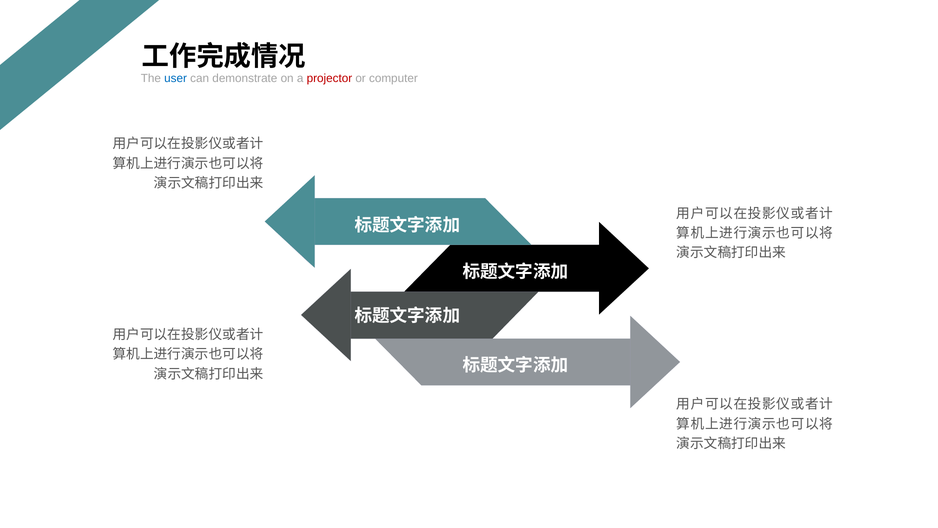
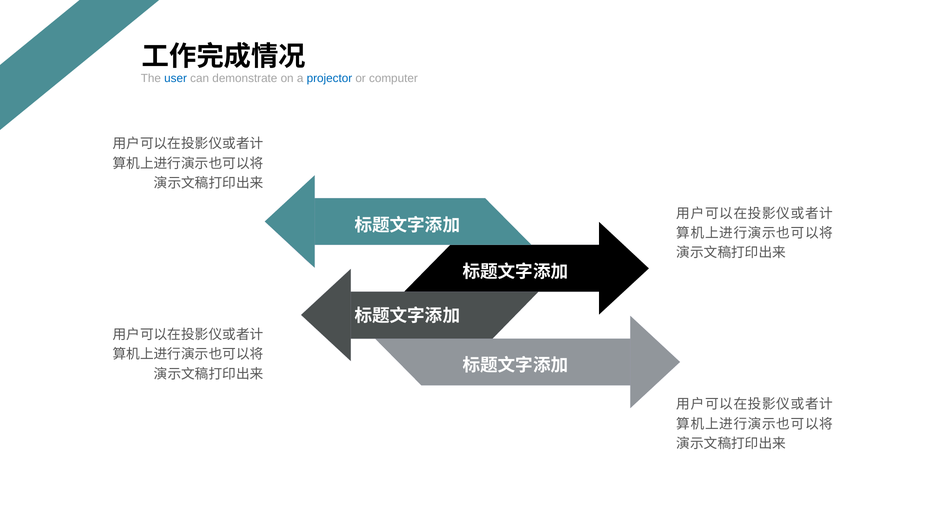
projector colour: red -> blue (329, 78)
